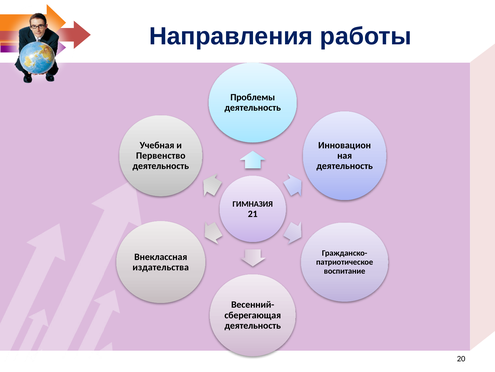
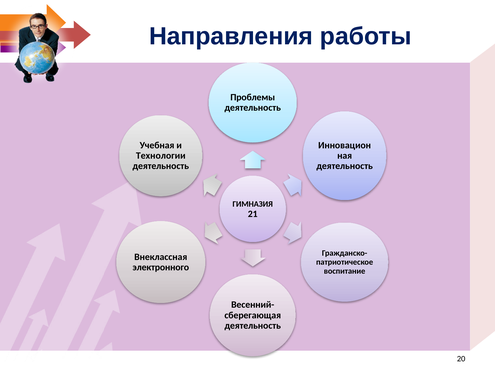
Первенство: Первенство -> Технологии (161, 155)
издательства: издательства -> электронного (161, 267)
